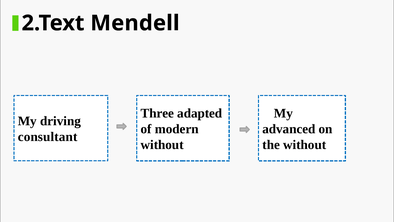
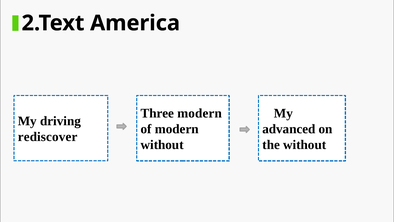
Mendell: Mendell -> America (135, 23)
Three adapted: adapted -> modern (200, 113)
consultant: consultant -> rediscover (48, 137)
